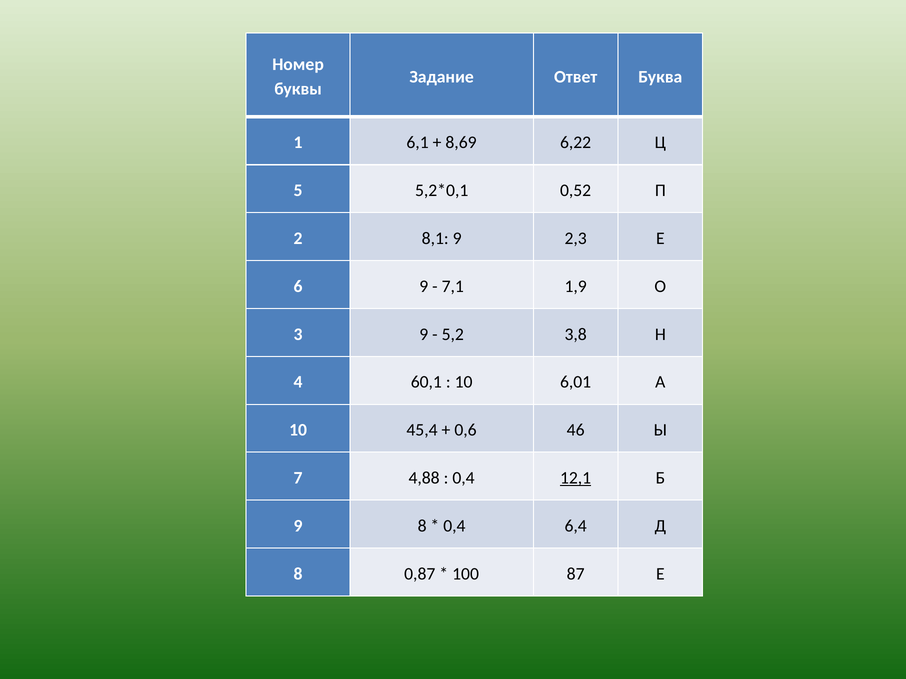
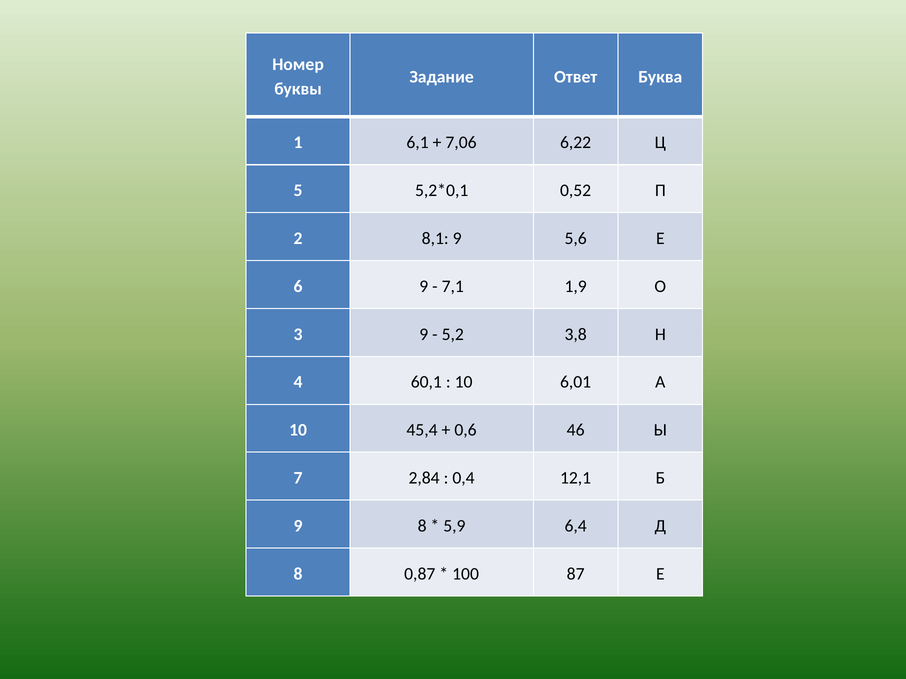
8,69: 8,69 -> 7,06 (461, 143)
2,3: 2,3 -> 5,6 (576, 239)
4,88: 4,88 -> 2,84 (424, 478)
12,1 underline: present -> none (576, 478)
0,4: 0,4 -> 5,9 (454, 526)
